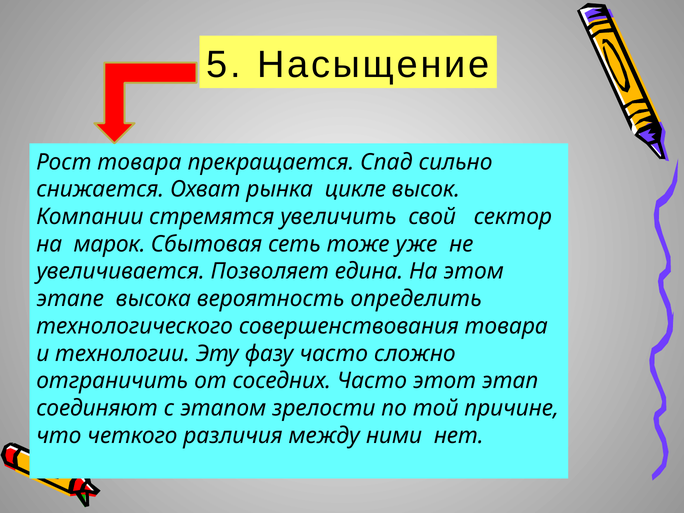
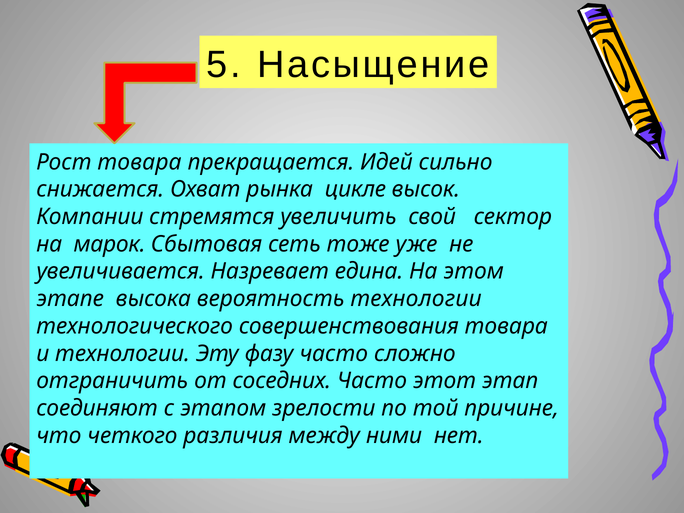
Спад: Спад -> Идей (386, 162)
Позволяет: Позволяет -> Назревает (270, 271)
вероятность определить: определить -> технологии (416, 299)
